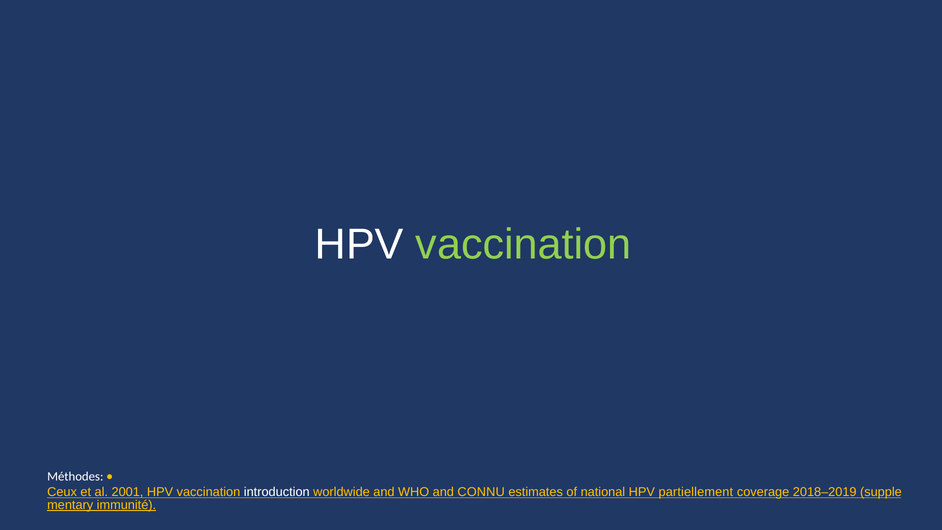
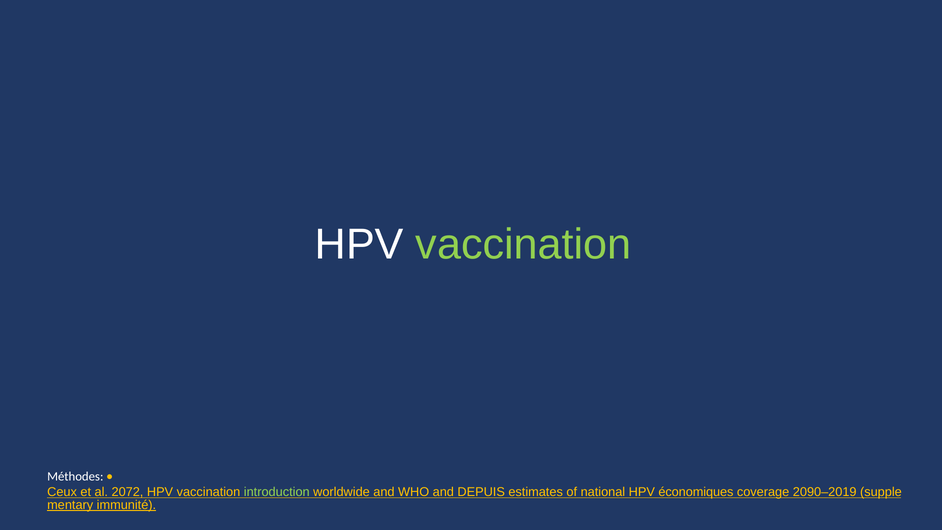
2001: 2001 -> 2072 (127, 492)
introduction colour: white -> light green (277, 492)
CONNU: CONNU -> DEPUIS (481, 492)
partiellement: partiellement -> économiques (696, 492)
2018–2019: 2018–2019 -> 2090–2019 (825, 492)
